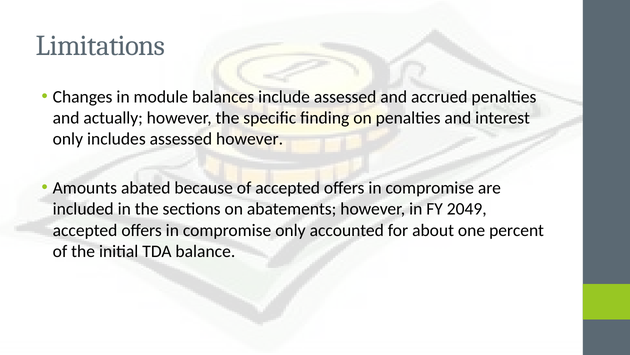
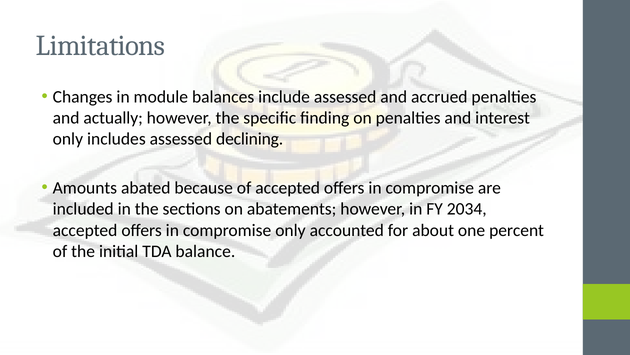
assessed however: however -> declining (250, 139)
2049: 2049 -> 2034 (467, 209)
